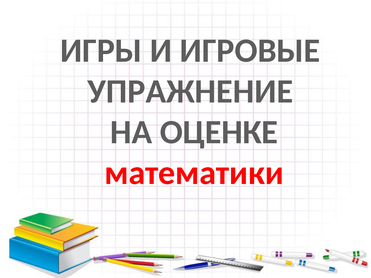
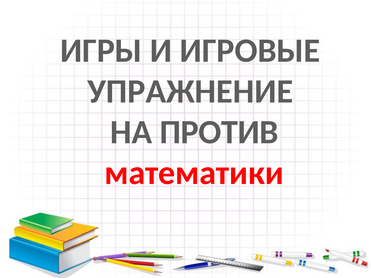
ОЦЕНКЕ: ОЦЕНКЕ -> ПРОТИВ (219, 132)
